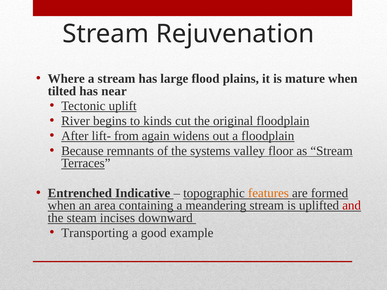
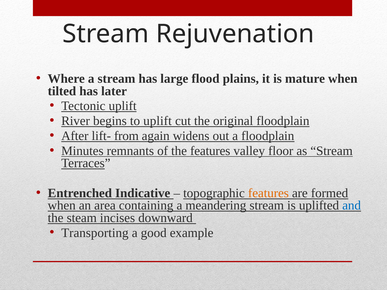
near: near -> later (114, 91)
to kinds: kinds -> uplift (158, 121)
Because: Because -> Minutes (82, 151)
the systems: systems -> features (210, 151)
and colour: red -> blue (352, 206)
